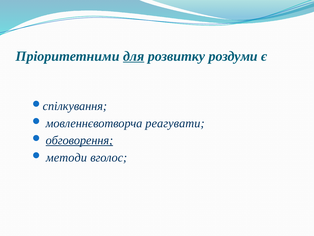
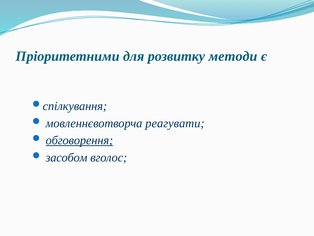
для underline: present -> none (134, 56)
роздуми: роздуми -> методи (233, 56)
методи: методи -> засобом (67, 157)
